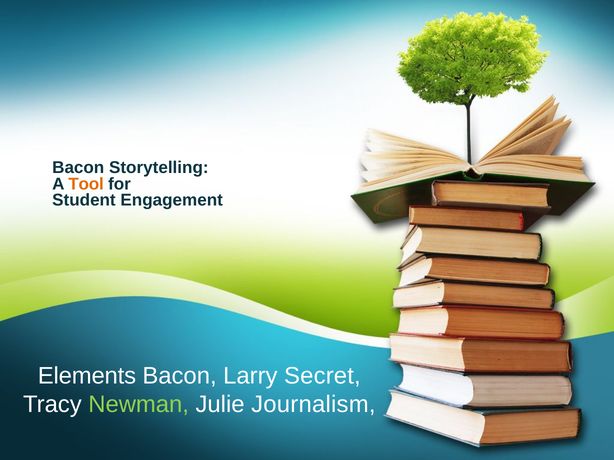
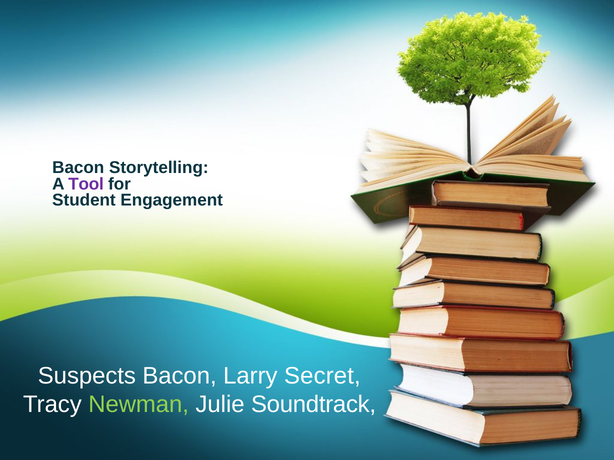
Tool colour: orange -> purple (86, 184)
Elements: Elements -> Suspects (87, 376)
Journalism: Journalism -> Soundtrack (314, 405)
